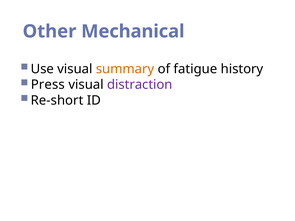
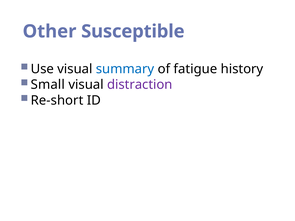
Mechanical: Mechanical -> Susceptible (133, 31)
summary colour: orange -> blue (125, 69)
Press: Press -> Small (48, 85)
